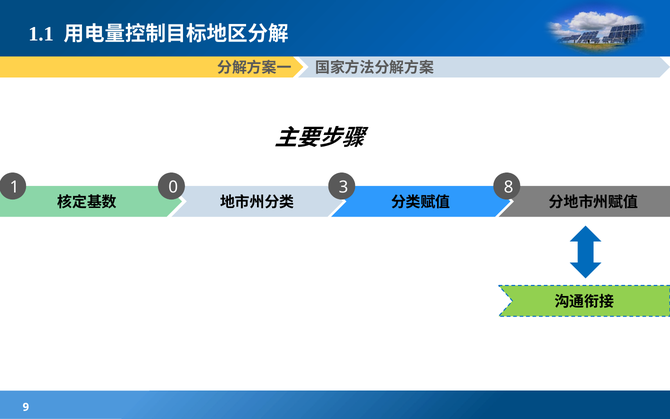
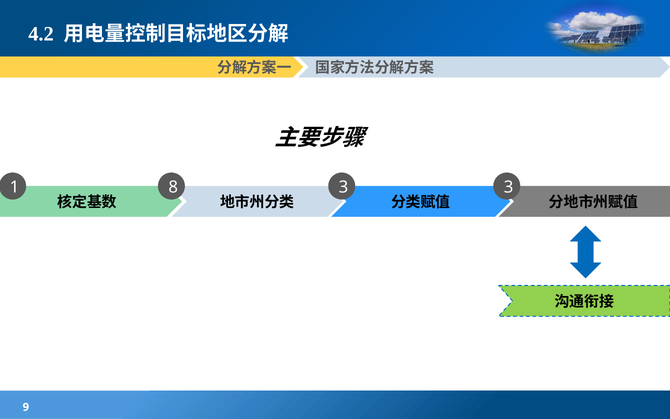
1.1: 1.1 -> 4.2 (41, 34)
0: 0 -> 8 (173, 187)
3 8: 8 -> 3 (509, 187)
